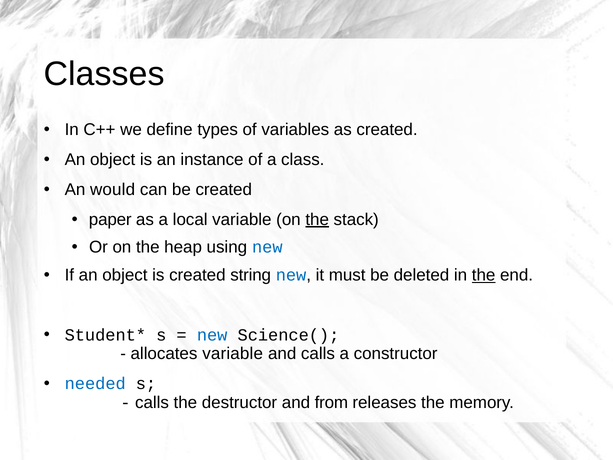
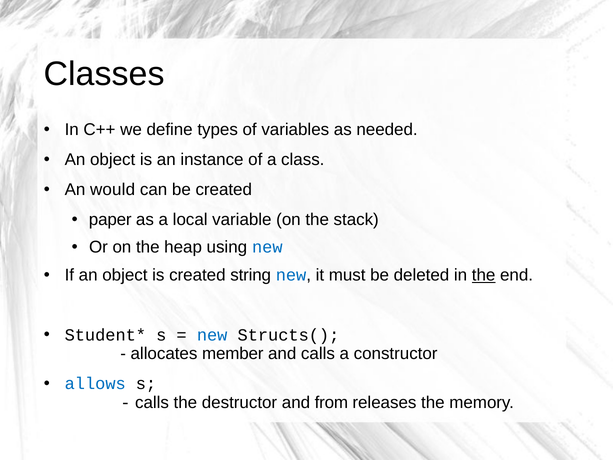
as created: created -> needed (387, 129)
the underline: present -> none (317, 219)
Science(: Science( -> Structs( (288, 335)
allocates variable: variable -> member (233, 354)
needed: needed -> allows (95, 384)
